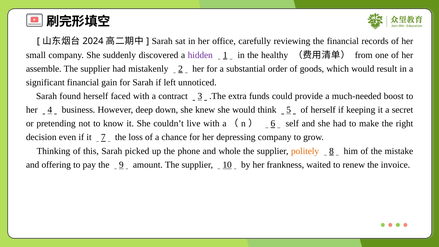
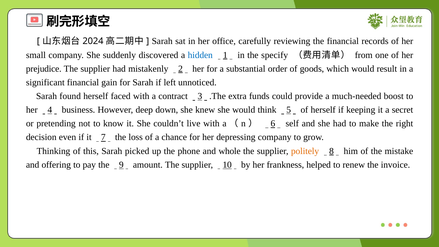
hidden colour: purple -> blue (200, 55)
healthy: healthy -> specify (275, 55)
assemble: assemble -> prejudice (44, 69)
waited: waited -> helped (319, 165)
